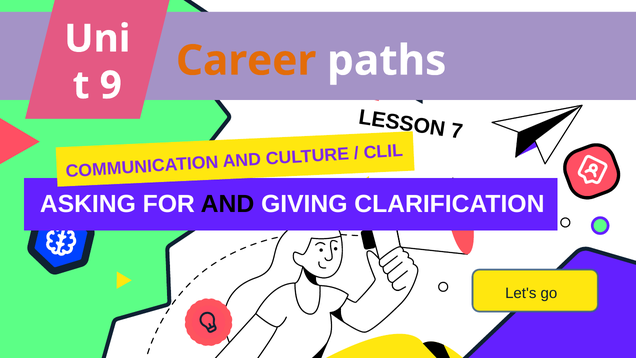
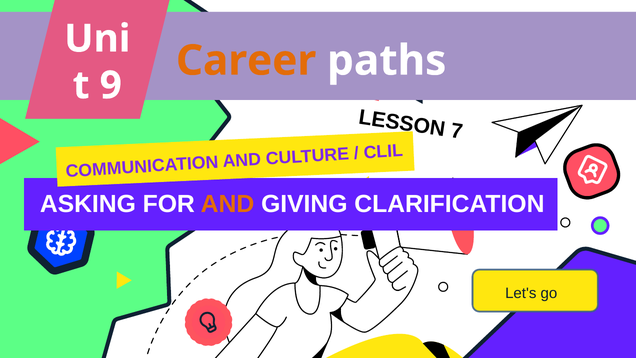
AND colour: black -> orange (228, 204)
